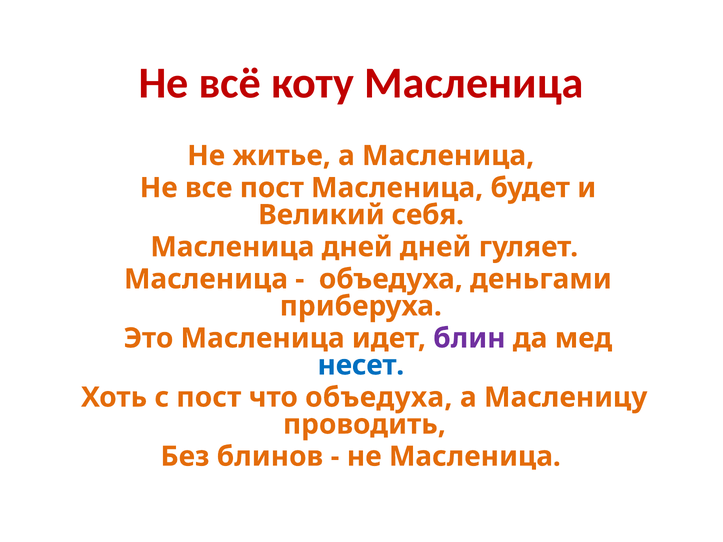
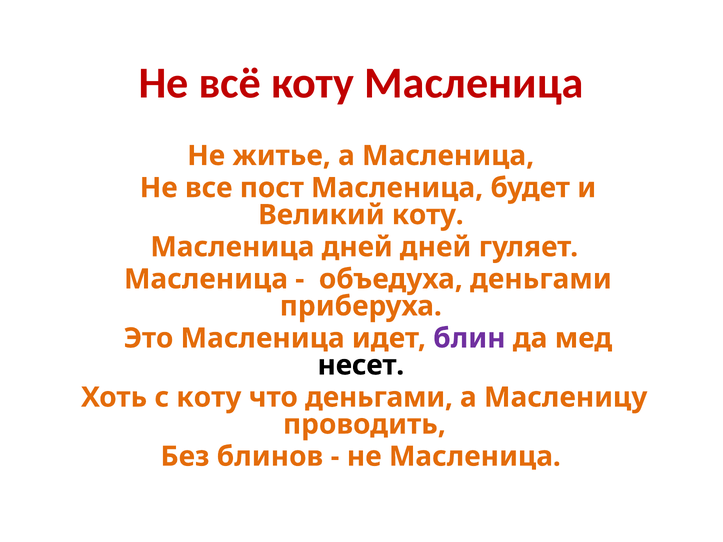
Великий себя: себя -> коту (428, 215)
несет colour: blue -> black (361, 365)
с пост: пост -> коту (209, 398)
что объедуха: объедуха -> деньгами (379, 398)
